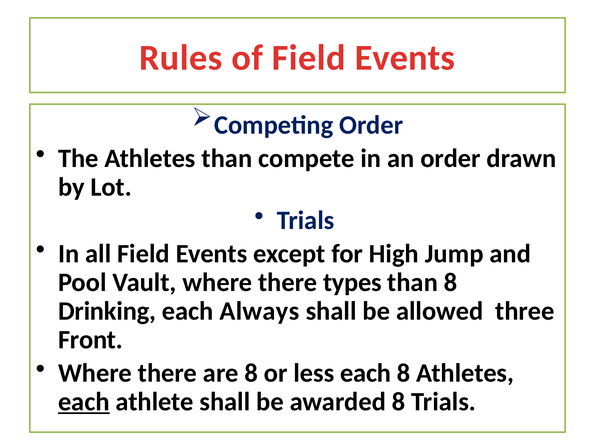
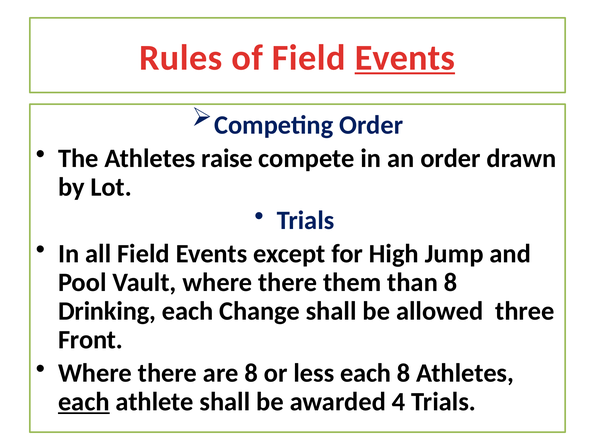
Events underline: none -> present (405, 58)
Athletes than: than -> raise (227, 158)
types: types -> them (352, 282)
Always: Always -> Change (260, 311)
awarded 8: 8 -> 4 (399, 401)
